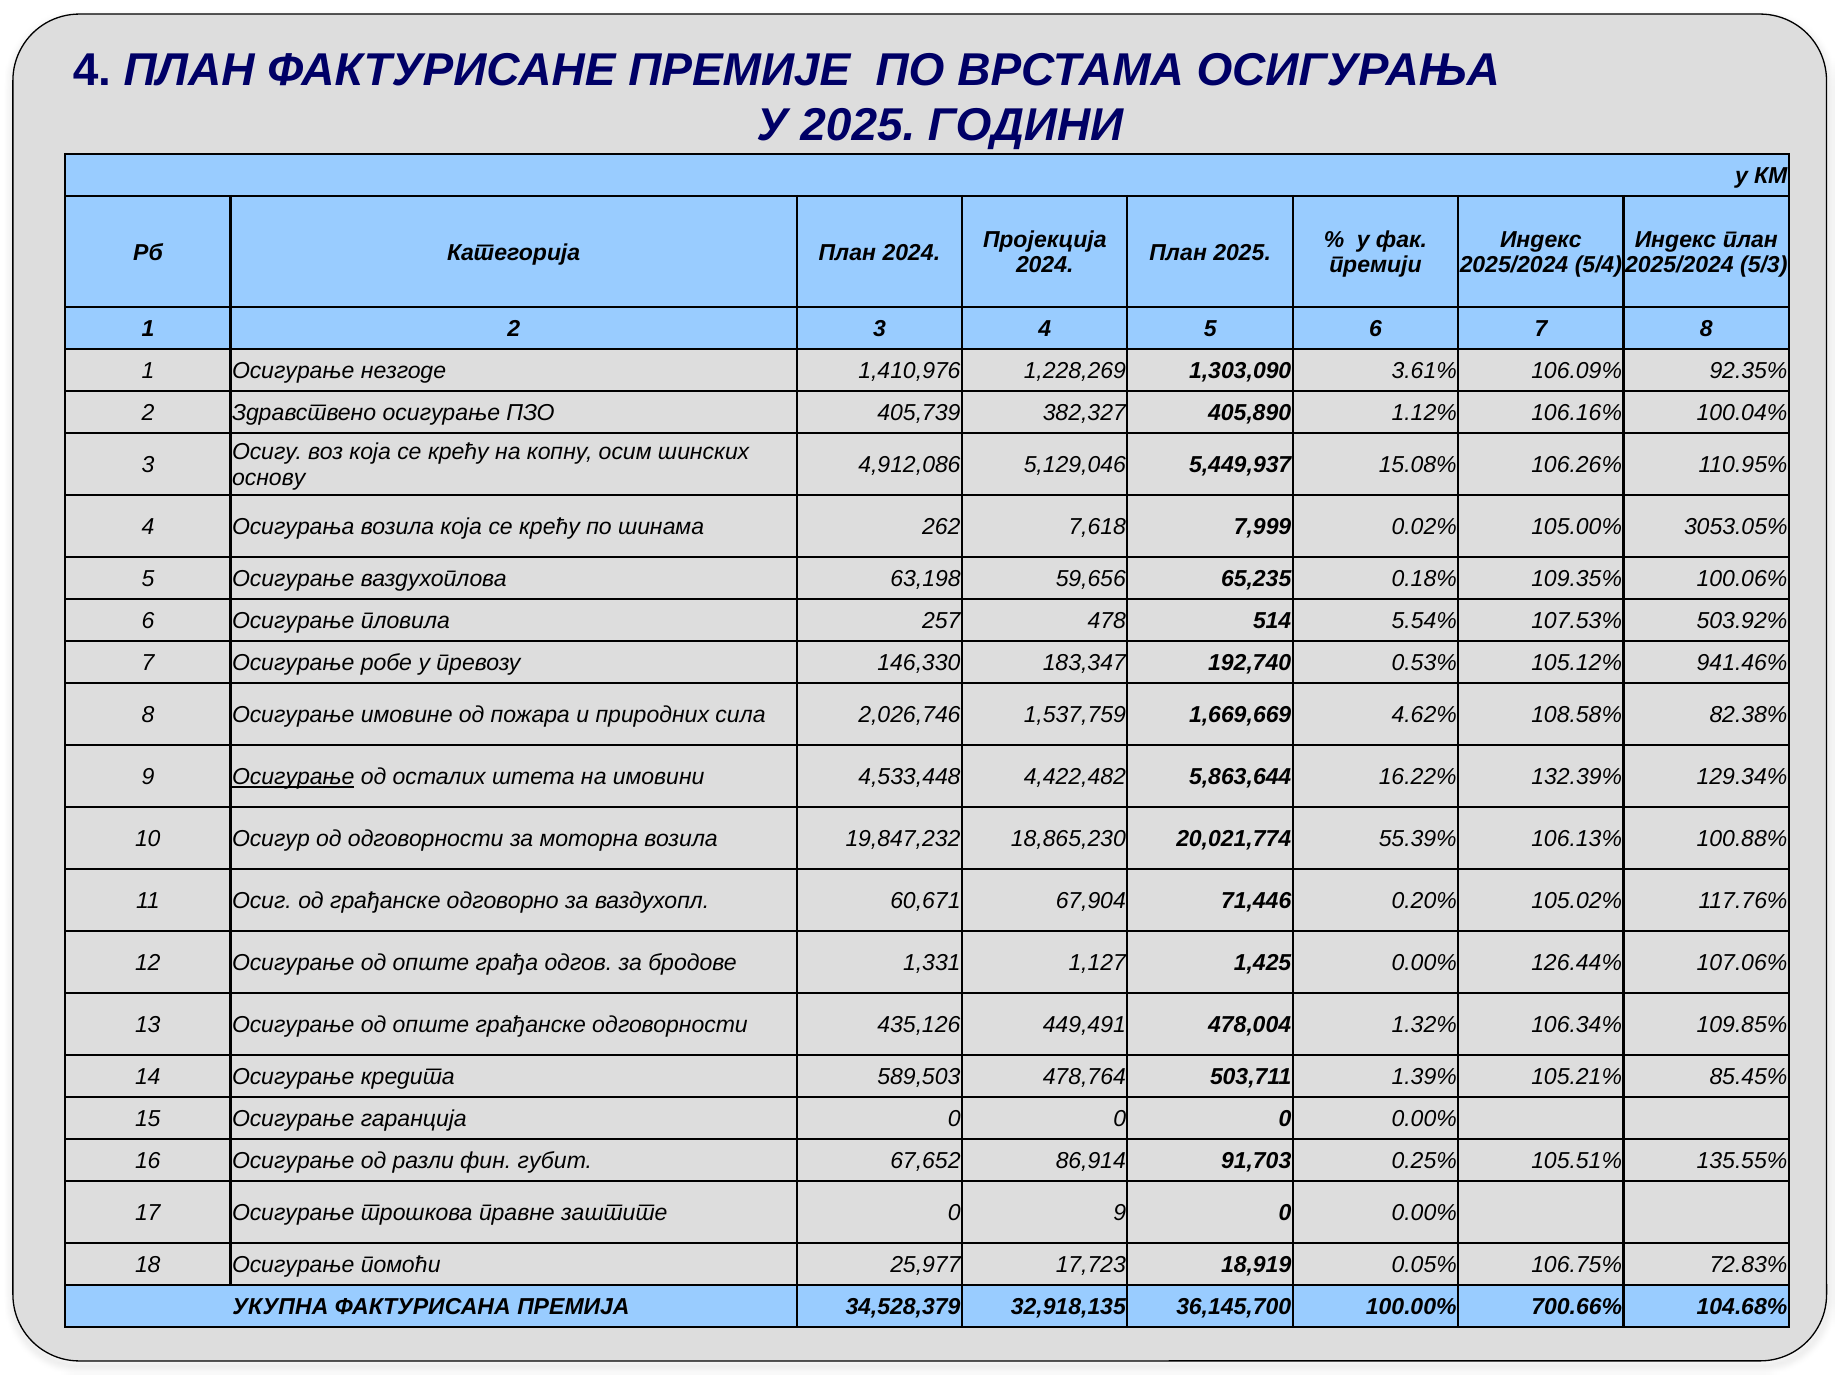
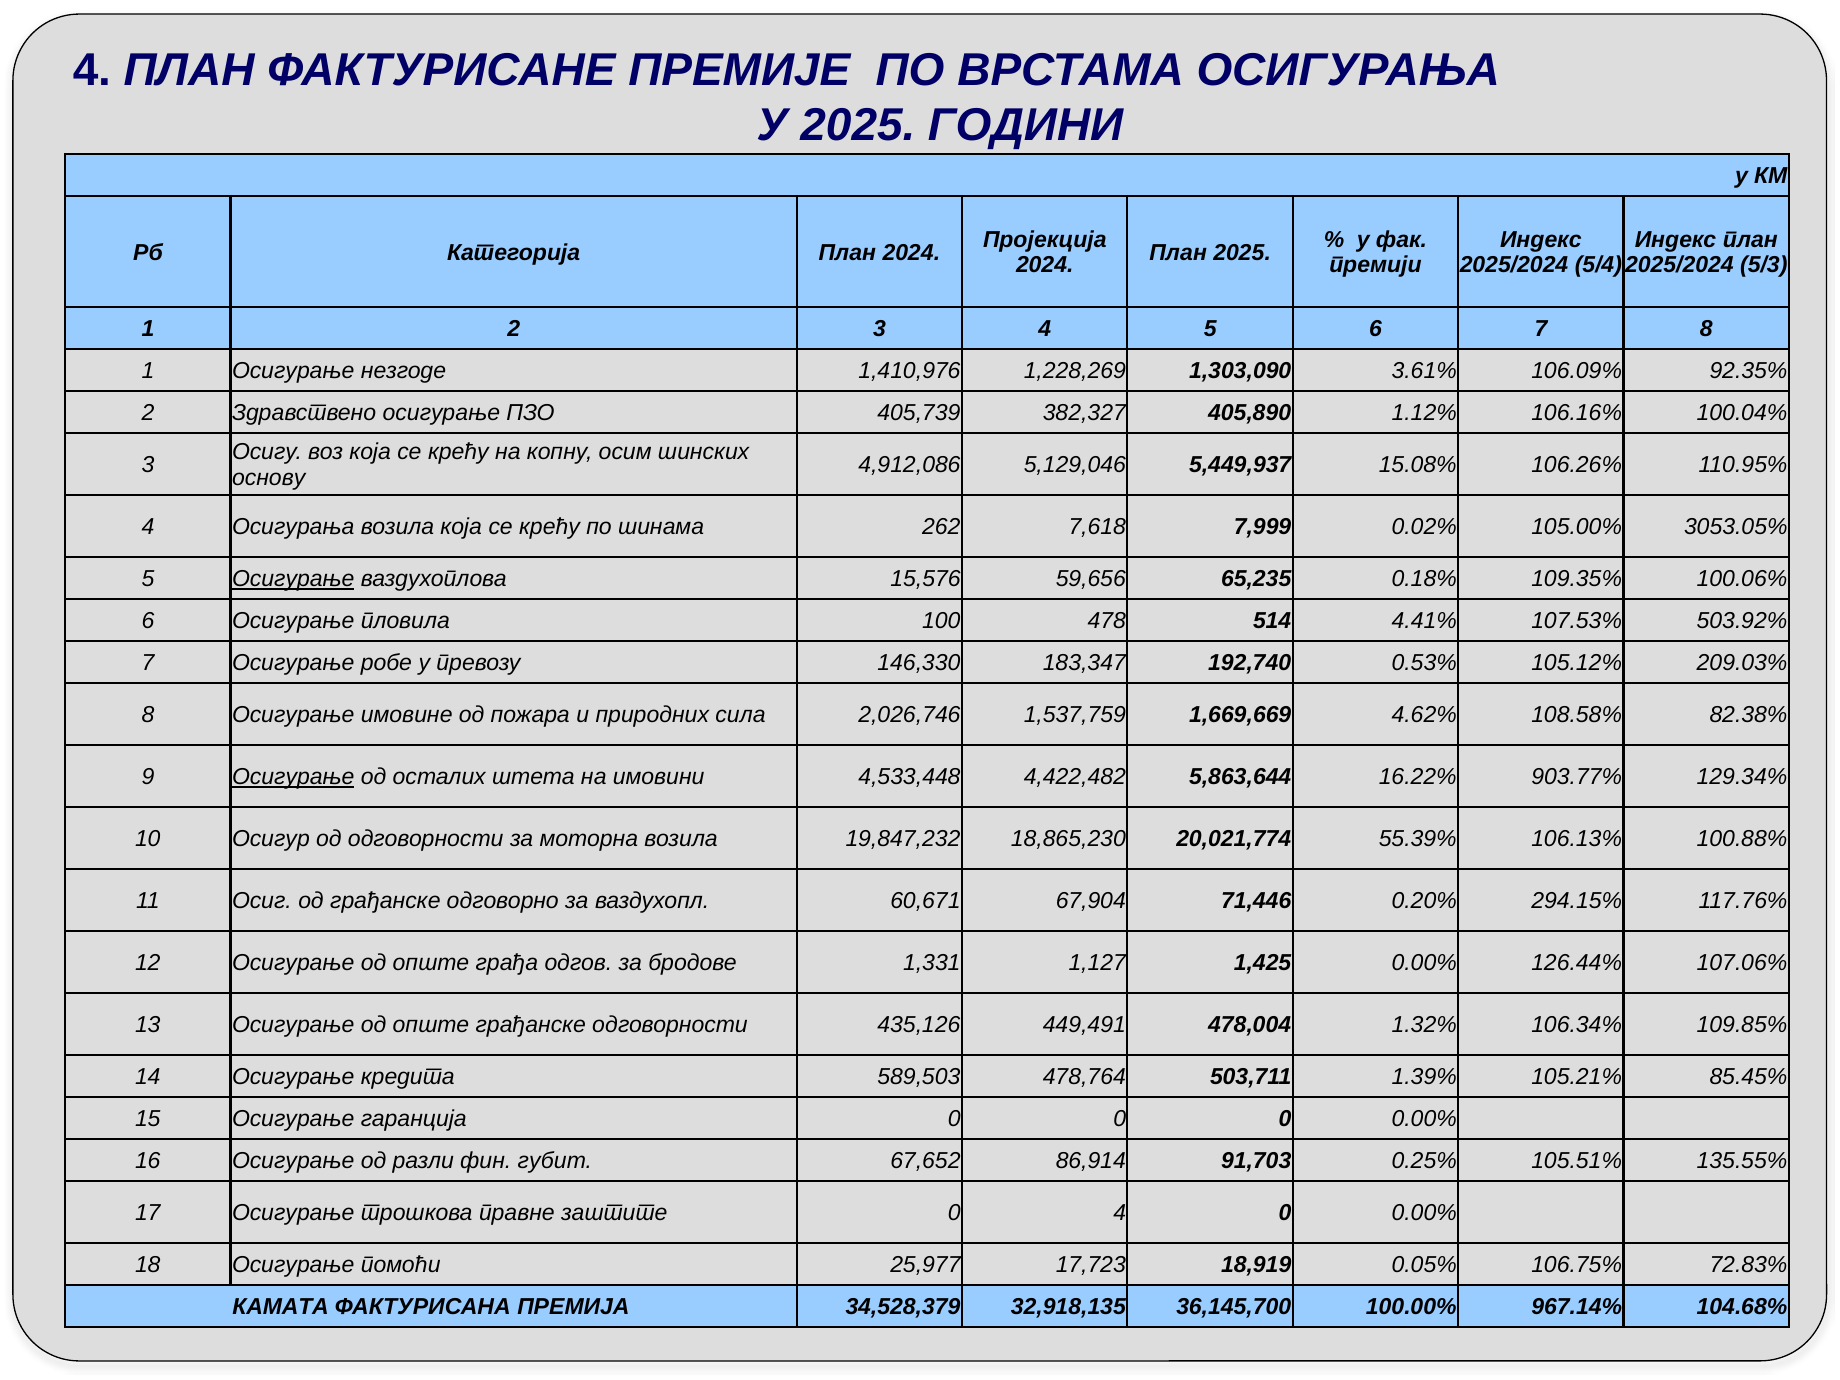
Осигурање underline: none -> present (293, 579)
63,198: 63,198 -> 15,576 (925, 579)
257: 257 -> 100 (941, 621)
5.54%: 5.54% -> 4.41% (1424, 621)
941.46%: 941.46% -> 209.03% (1742, 663)
132.39%: 132.39% -> 903.77% (1577, 777)
105.02%: 105.02% -> 294.15% (1577, 901)
0 9: 9 -> 4 (1120, 1213)
УКУПНА: УКУПНА -> КАМАТА (281, 1307)
700.66%: 700.66% -> 967.14% (1577, 1307)
